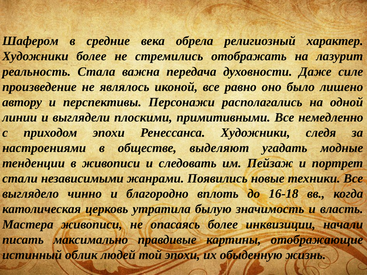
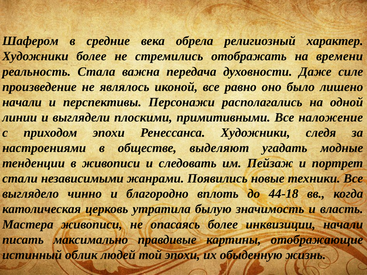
лазурит: лазурит -> времени (340, 56)
автору: автору -> начали (22, 102)
немедленно: немедленно -> наложение (331, 117)
16-18: 16-18 -> 44-18 (284, 194)
